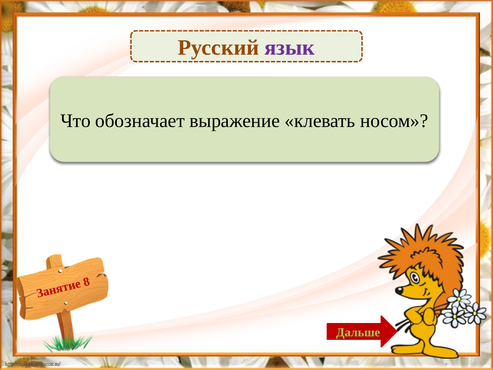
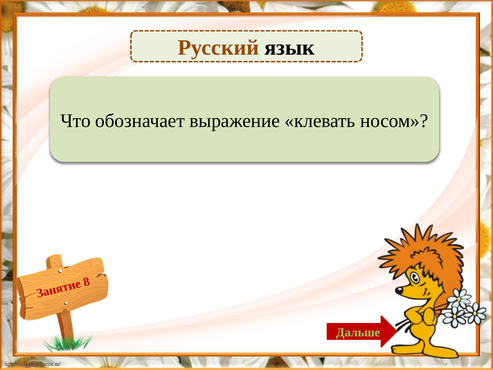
язык colour: purple -> black (290, 48)
